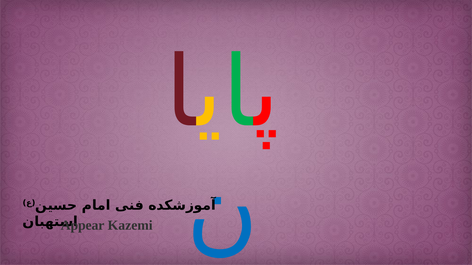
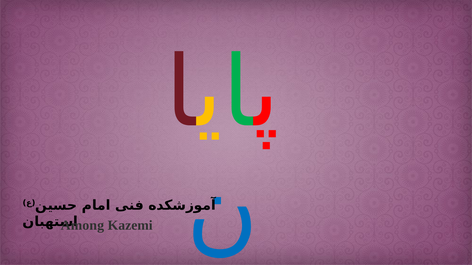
Appear: Appear -> Among (82, 226)
